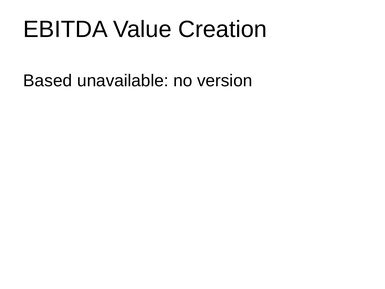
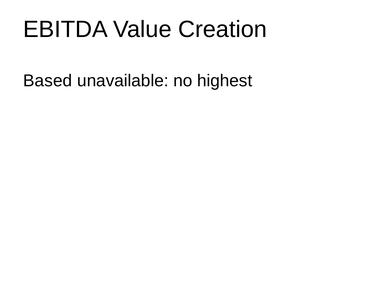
version: version -> highest (225, 81)
